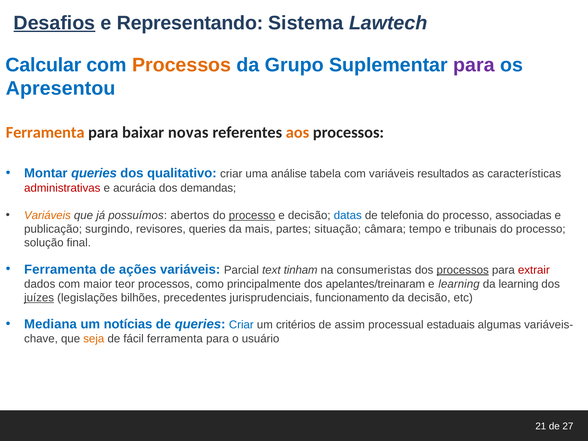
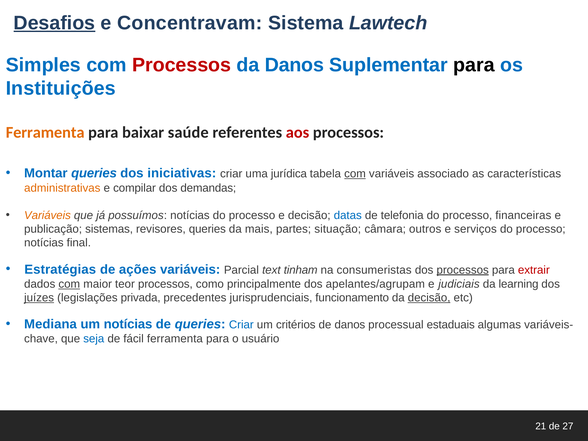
Representando: Representando -> Concentravam (190, 23)
Calcular: Calcular -> Simples (43, 65)
Processos colour: orange -> red (182, 65)
da Grupo: Grupo -> Danos (294, 65)
para colour: purple -> black (474, 65)
Apresentou: Apresentou -> Instituições (61, 88)
novas: novas -> saúde (188, 132)
aos colour: orange -> red (297, 132)
qualitativo: qualitativo -> iniciativas (182, 173)
análise: análise -> jurídica (289, 174)
com underline: none -> present (355, 174)
resultados: resultados -> associado (443, 174)
administrativas colour: red -> orange (62, 188)
acurácia: acurácia -> compilar (135, 188)
possuímos abertos: abertos -> notícias (190, 215)
processo underline: present -> none (252, 215)
associadas: associadas -> financeiras (523, 215)
surgindo: surgindo -> sistemas (109, 229)
tempo: tempo -> outros (425, 229)
tribunais: tribunais -> serviços (475, 229)
solução: solução -> notícias (44, 243)
Ferramenta: Ferramenta -> Estratégias (60, 269)
com underline: none -> present (69, 284)
apelantes/treinaram: apelantes/treinaram -> apelantes/agrupam (375, 284)
e learning: learning -> judiciais (459, 284)
bilhões: bilhões -> privada (141, 298)
decisão underline: none -> present (429, 298)
de assim: assim -> danos (350, 325)
seja colour: orange -> blue (94, 339)
